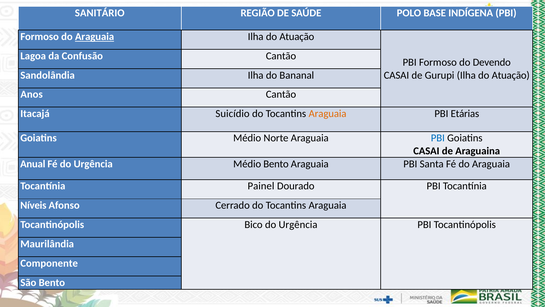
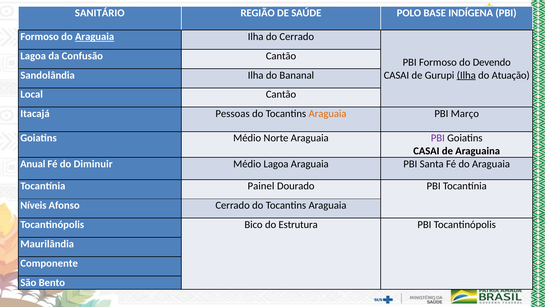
Atuação: Atuação -> Cerrado (297, 37)
Ilha underline: none -> present (466, 75)
Anos: Anos -> Local (32, 94)
Suicídio: Suicídio -> Pessoas (233, 114)
Etárias: Etárias -> Março (465, 114)
PBI colour: blue -> purple (438, 138)
Fé do Urgência: Urgência -> Diminuir (93, 164)
Médio Bento: Bento -> Lagoa (276, 164)
Bico do Urgência: Urgência -> Estrutura (298, 224)
